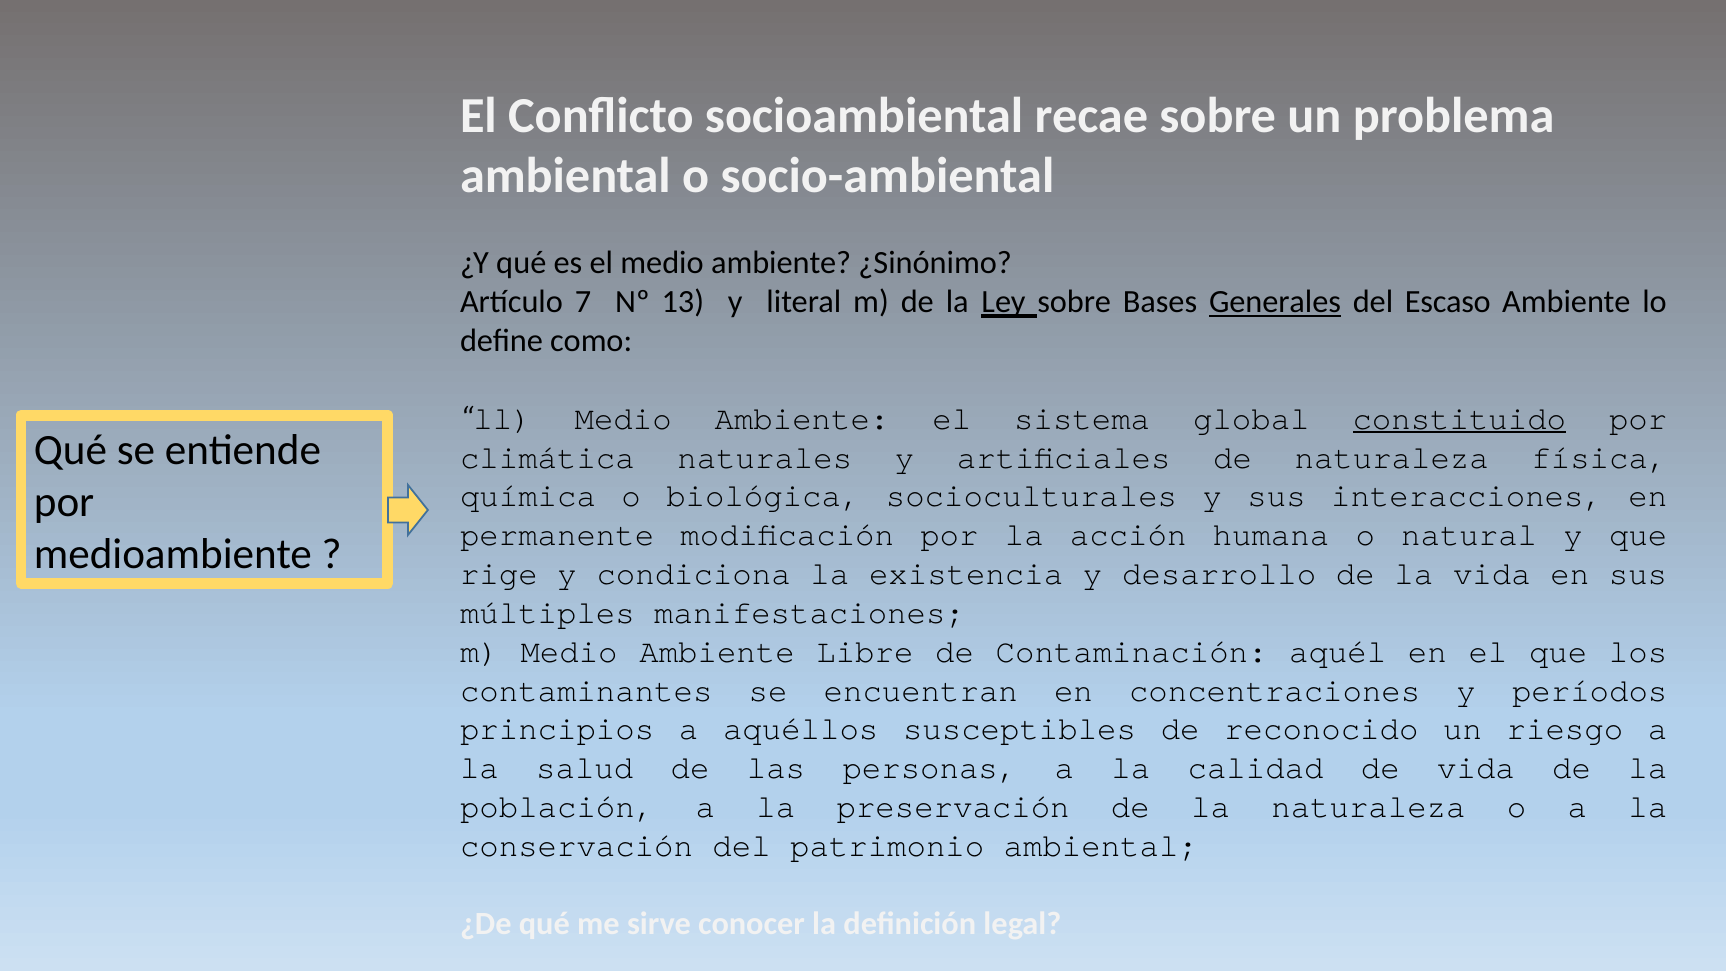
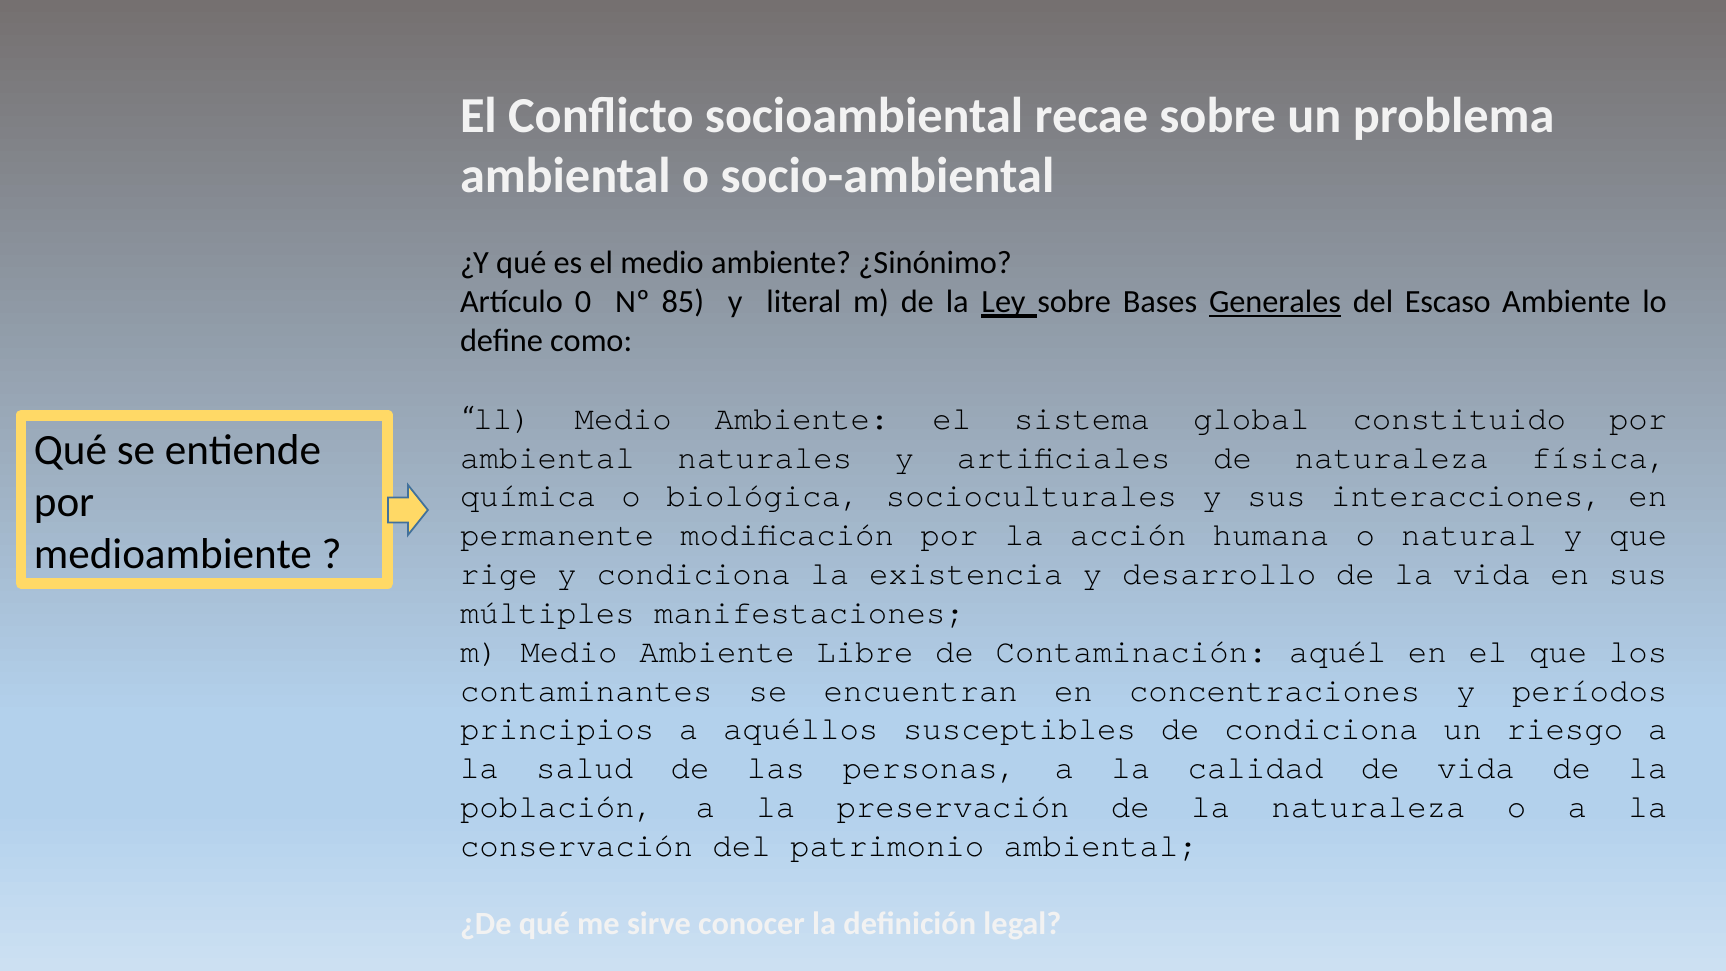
7: 7 -> 0 (583, 302)
13: 13 -> 85 (683, 302)
constituido underline: present -> none (1459, 418)
climática: climática -> ambiental (547, 457)
de reconocido: reconocido -> condiciona (1321, 729)
